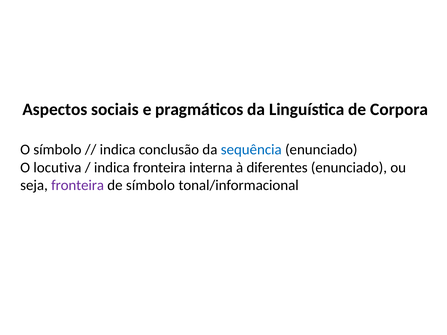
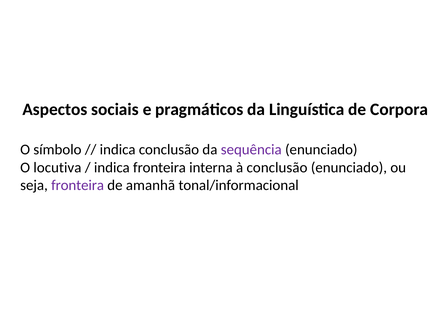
sequência colour: blue -> purple (251, 150)
à diferentes: diferentes -> conclusão (277, 168)
de símbolo: símbolo -> amanhã (150, 185)
